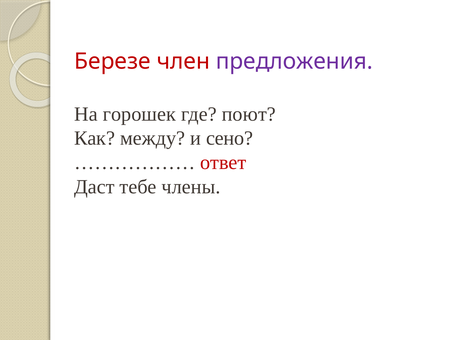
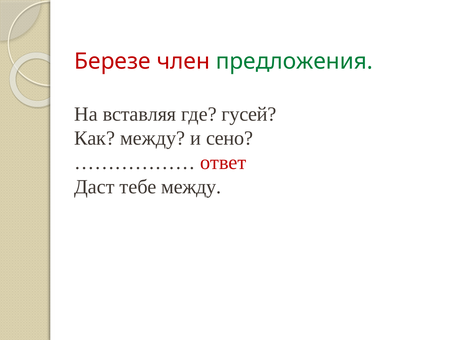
предложения colour: purple -> green (294, 61)
горошек: горошек -> вставляя (139, 114)
поют: поют -> гусей (249, 114)
тебе члены: члены -> между (191, 187)
